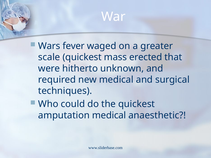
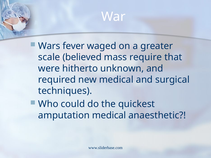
scale quickest: quickest -> believed (82, 57)
erected: erected -> require (146, 57)
